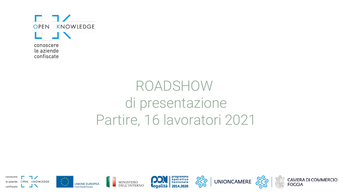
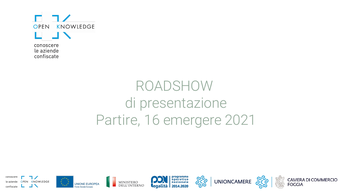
lavoratori: lavoratori -> emergere (192, 120)
